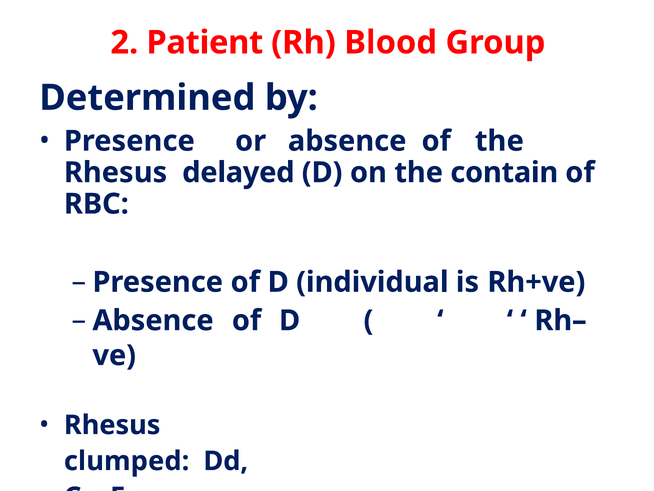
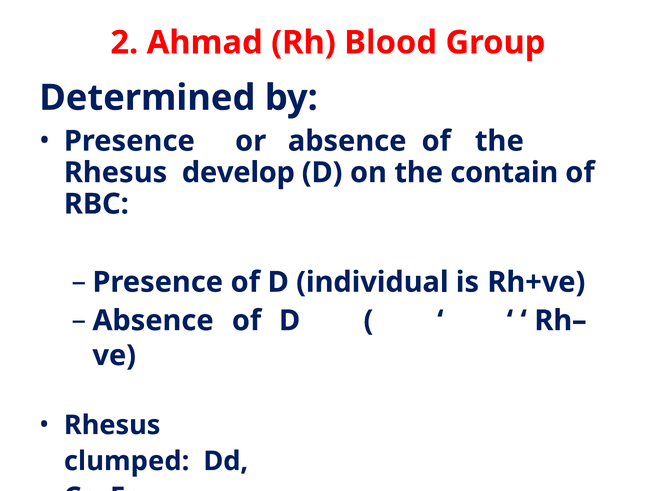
Patient: Patient -> Ahmad (205, 43)
delayed: delayed -> develop (238, 172)
